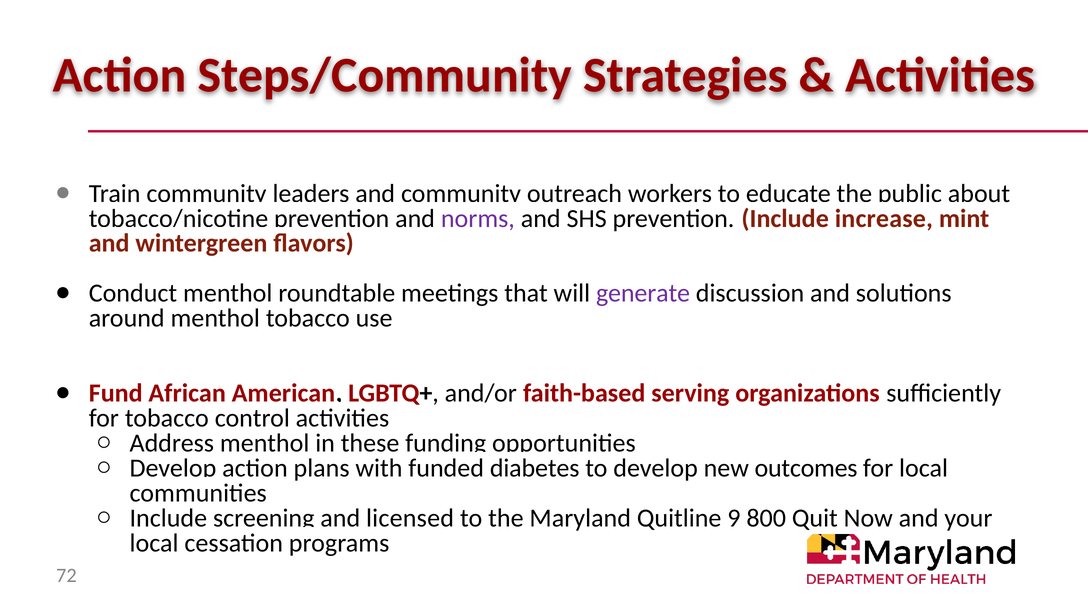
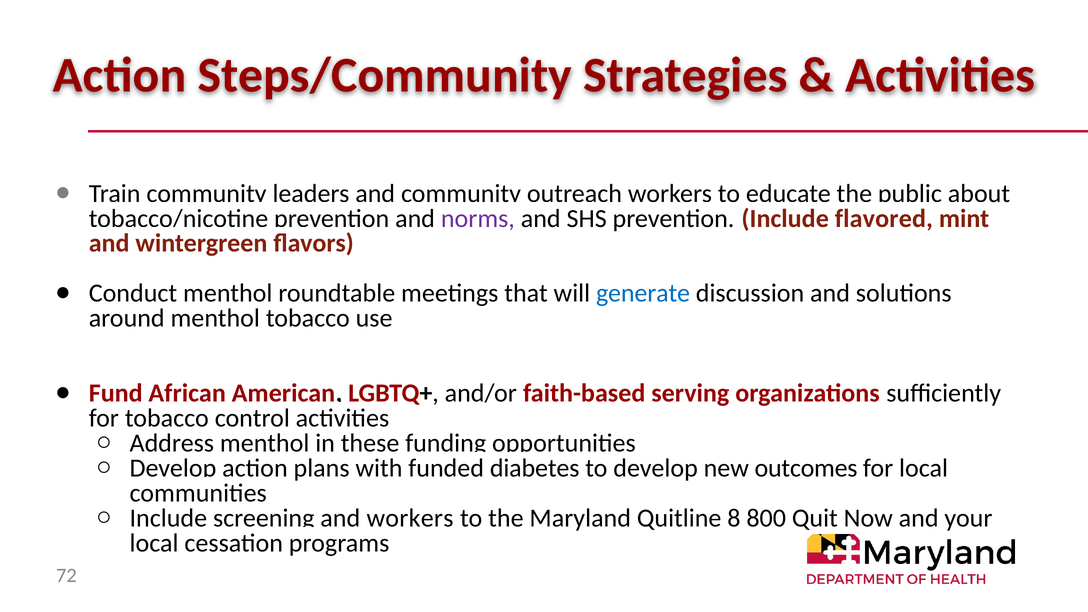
increase: increase -> flavored (884, 218)
generate colour: purple -> blue (643, 293)
licensed: licensed -> workers (410, 518)
9: 9 -> 8 (734, 518)
